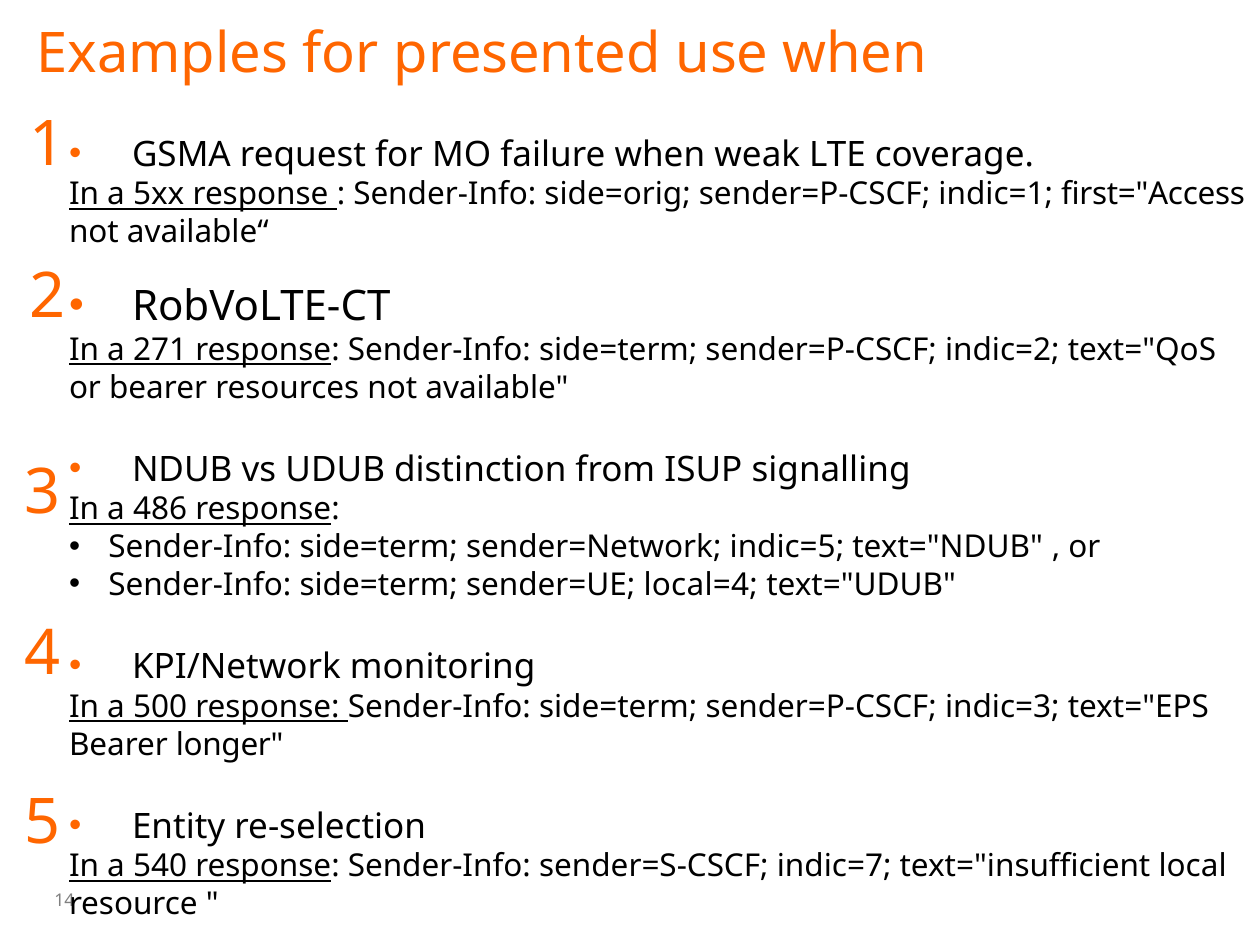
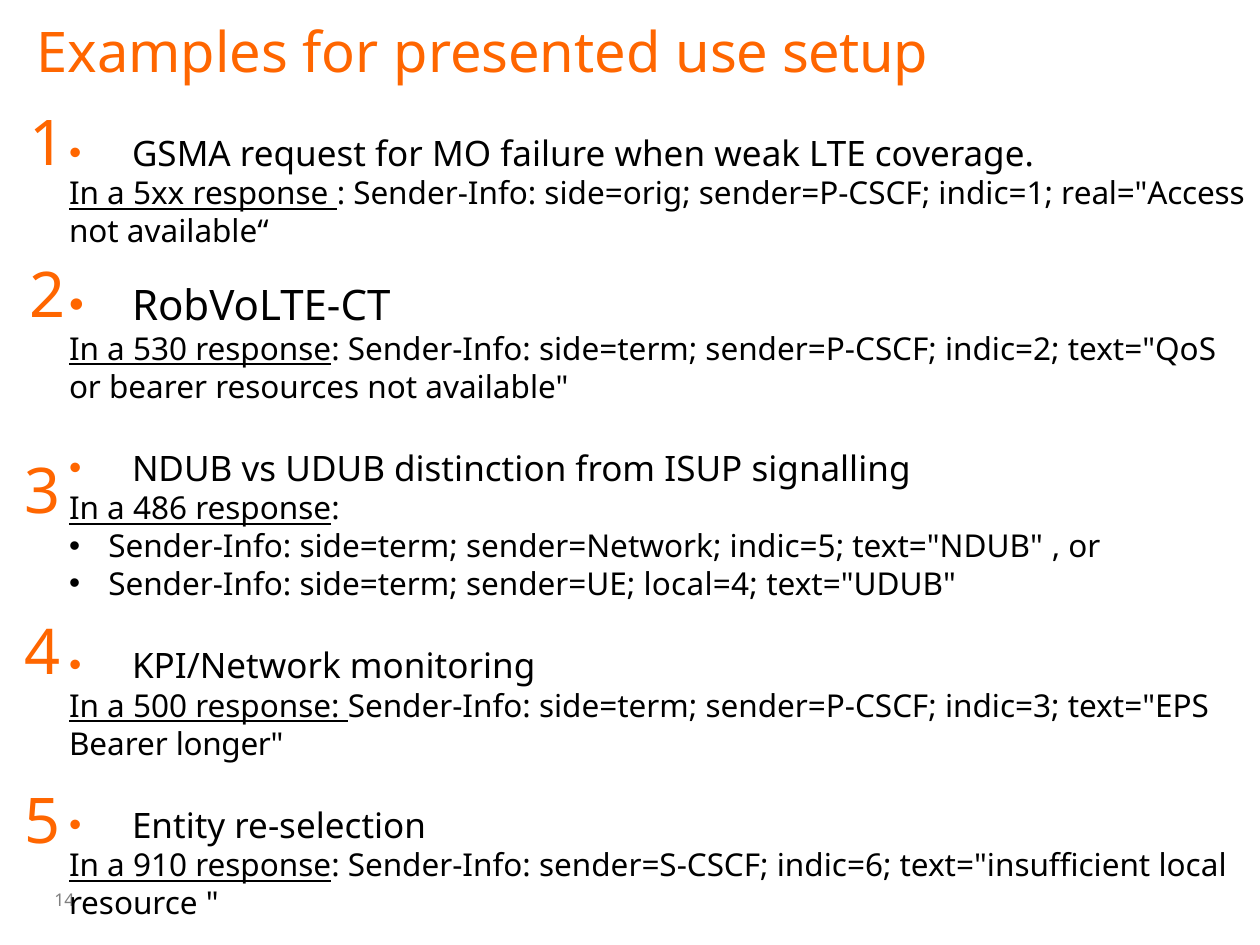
use when: when -> setup (855, 54)
first="Access: first="Access -> real="Access (1153, 194)
271: 271 -> 530 (160, 350)
540: 540 -> 910 (160, 867)
indic=7: indic=7 -> indic=6 (834, 867)
